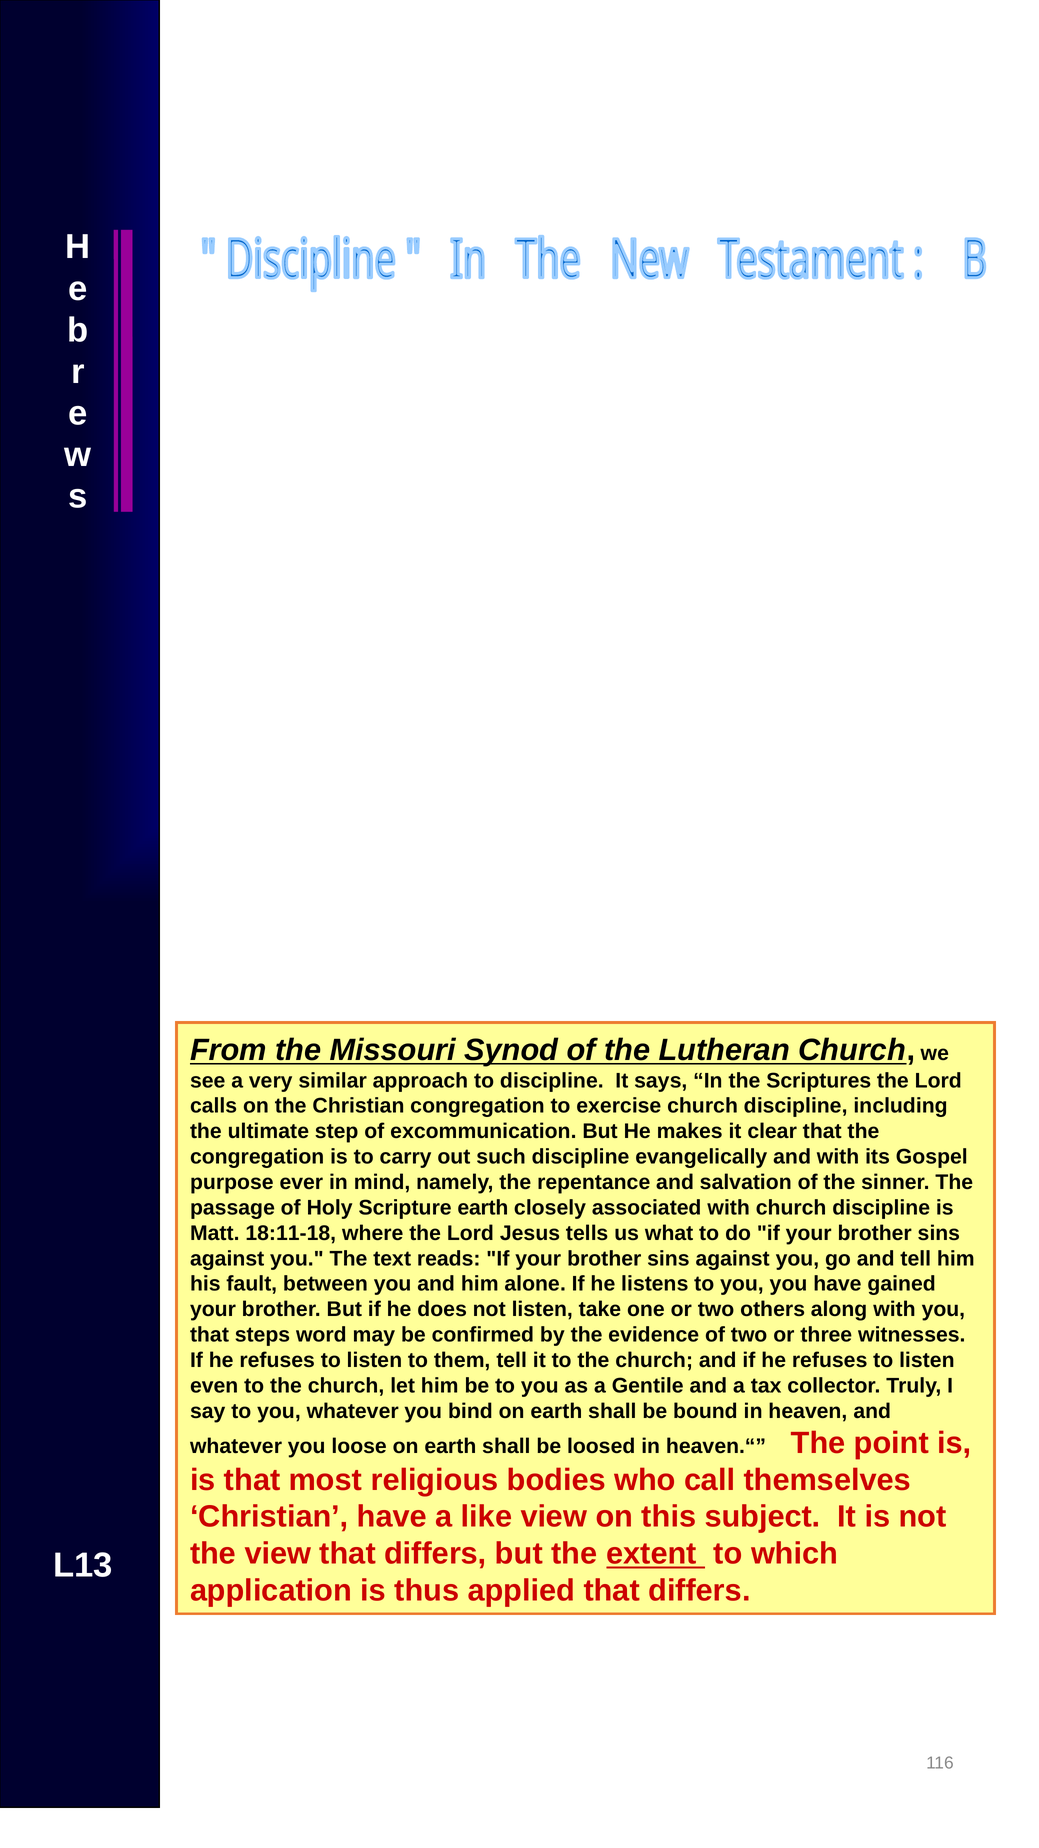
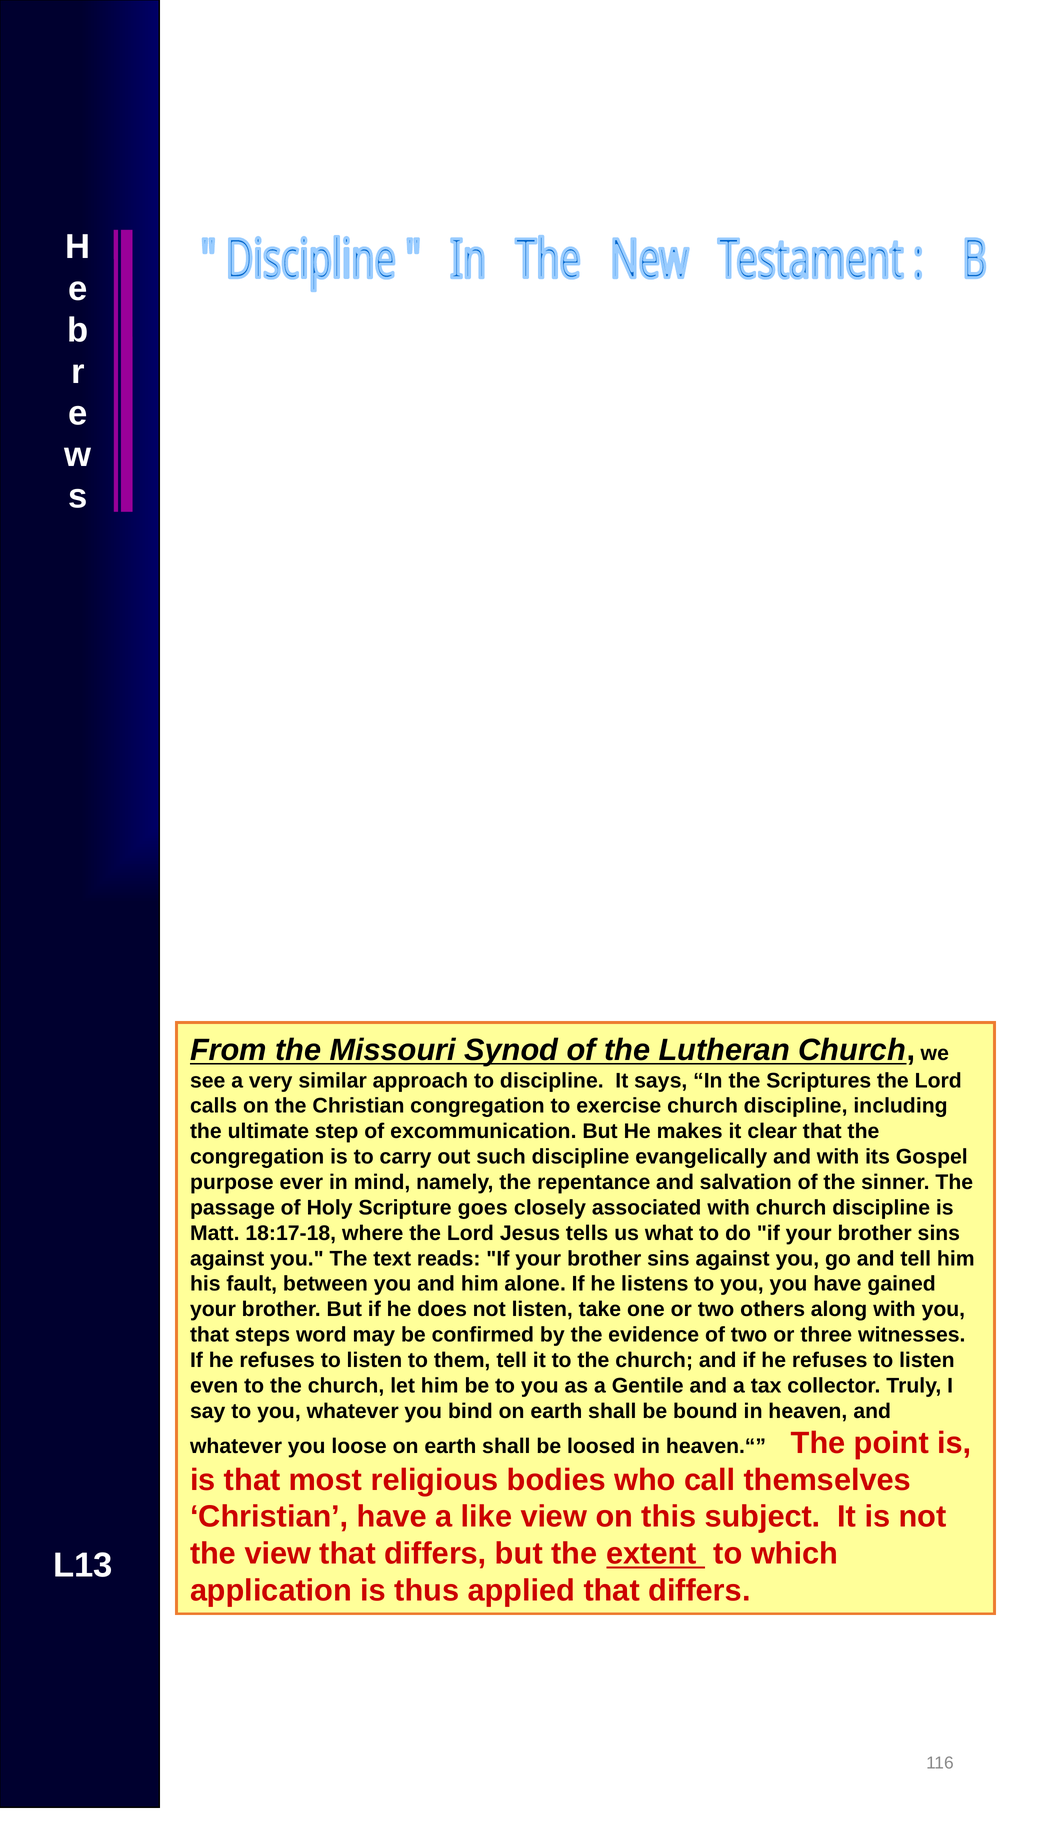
Scripture earth: earth -> goes (483, 1207)
18:11-18: 18:11-18 -> 18:17-18 (291, 1233)
